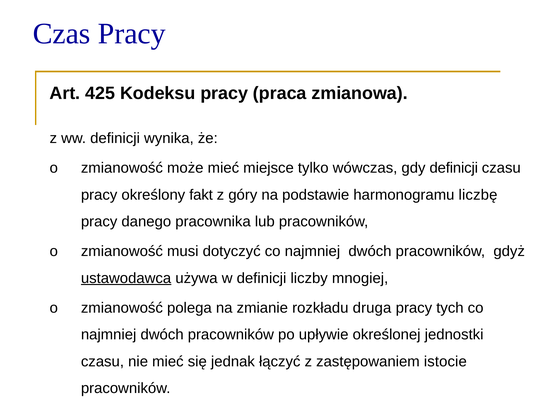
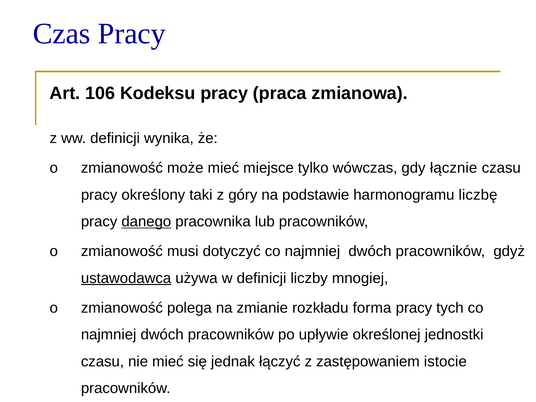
425: 425 -> 106 (100, 93)
gdy definicji: definicji -> łącznie (454, 168)
fakt: fakt -> taki (201, 195)
danego underline: none -> present (146, 222)
druga: druga -> forma (372, 308)
